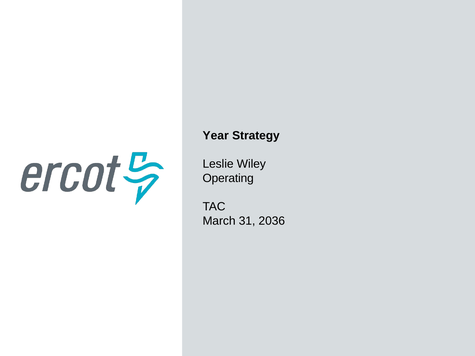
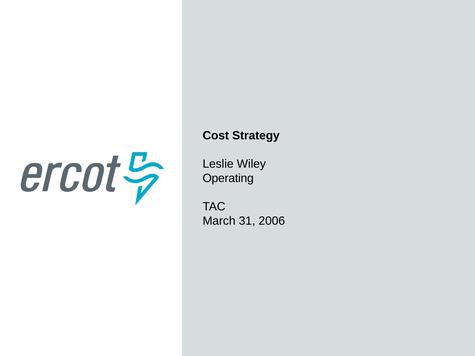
Year: Year -> Cost (216, 136)
2036: 2036 -> 2006 (272, 221)
